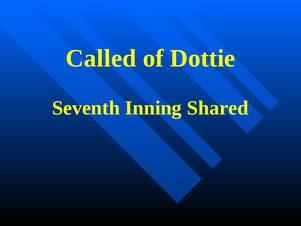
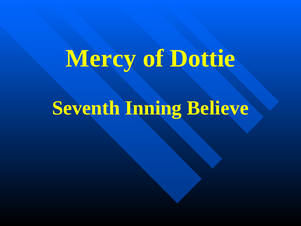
Called: Called -> Mercy (101, 58)
Shared: Shared -> Believe (218, 108)
